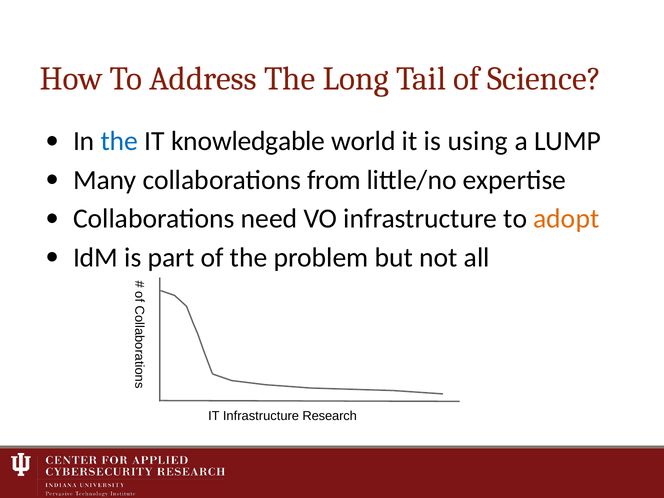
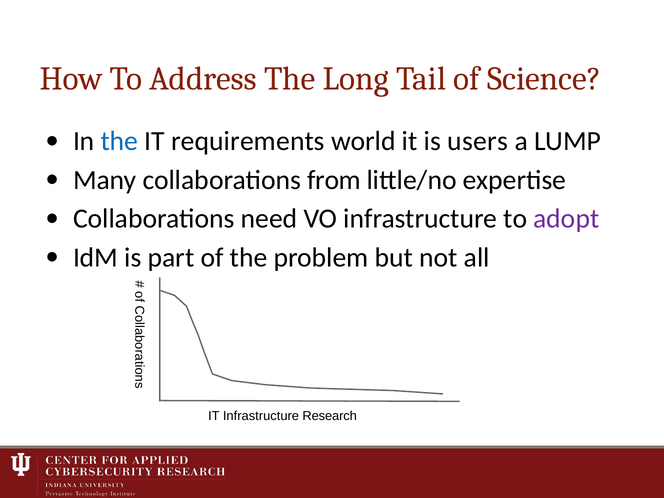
knowledgable: knowledgable -> requirements (248, 141)
using: using -> users (478, 141)
adopt colour: orange -> purple (566, 219)
